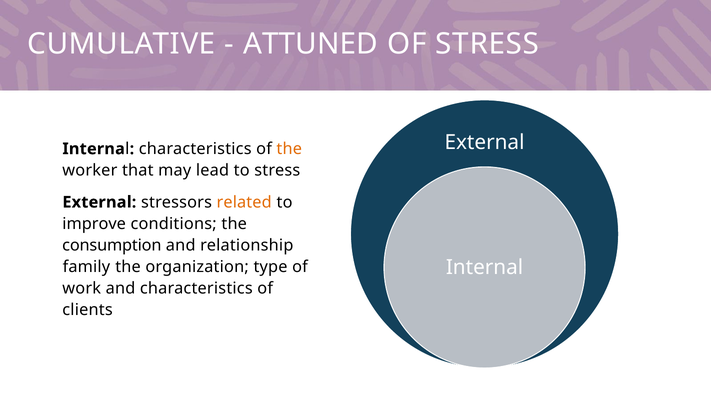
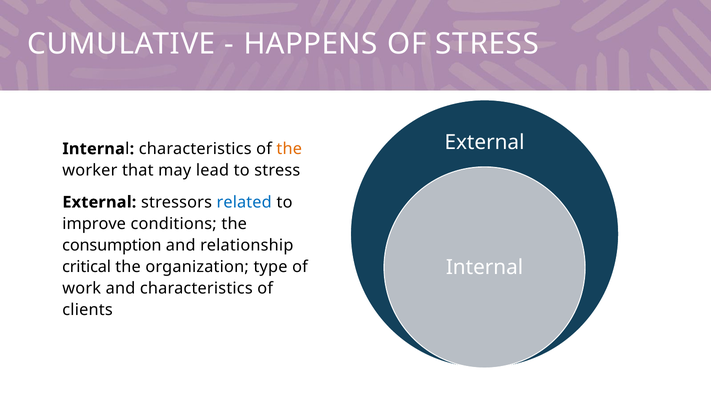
ATTUNED: ATTUNED -> HAPPENS (310, 44)
related colour: orange -> blue (244, 202)
family: family -> critical (87, 267)
